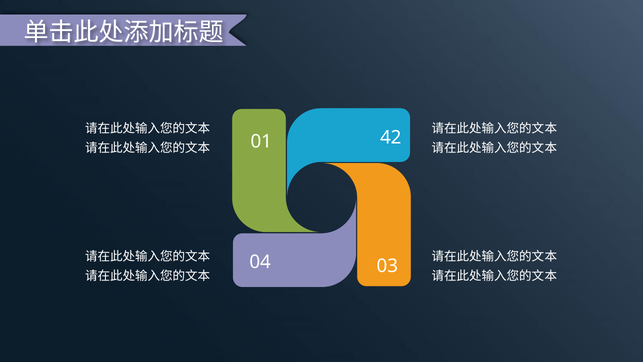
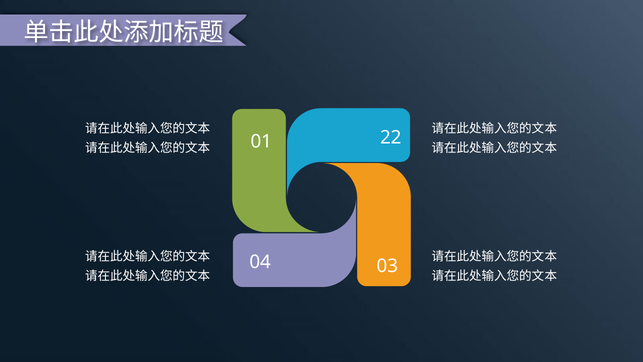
42: 42 -> 22 (391, 137)
